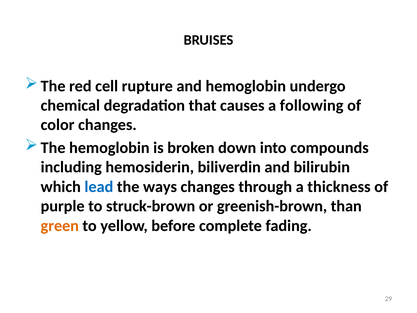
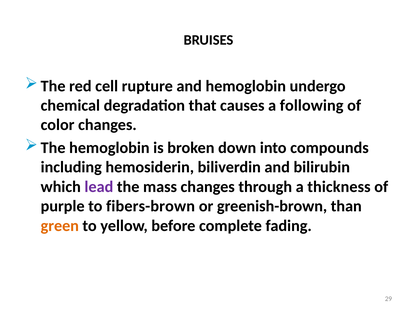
lead colour: blue -> purple (99, 187)
ways: ways -> mass (160, 187)
struck-brown: struck-brown -> fibers-brown (151, 206)
